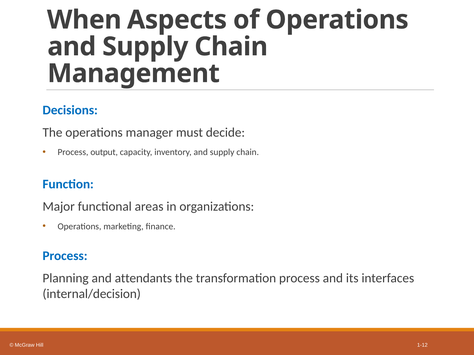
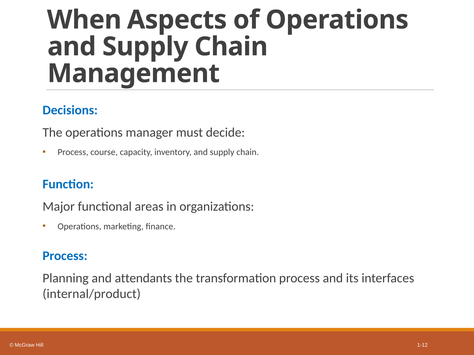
output: output -> course (104, 152)
internal/decision: internal/decision -> internal/product (92, 294)
